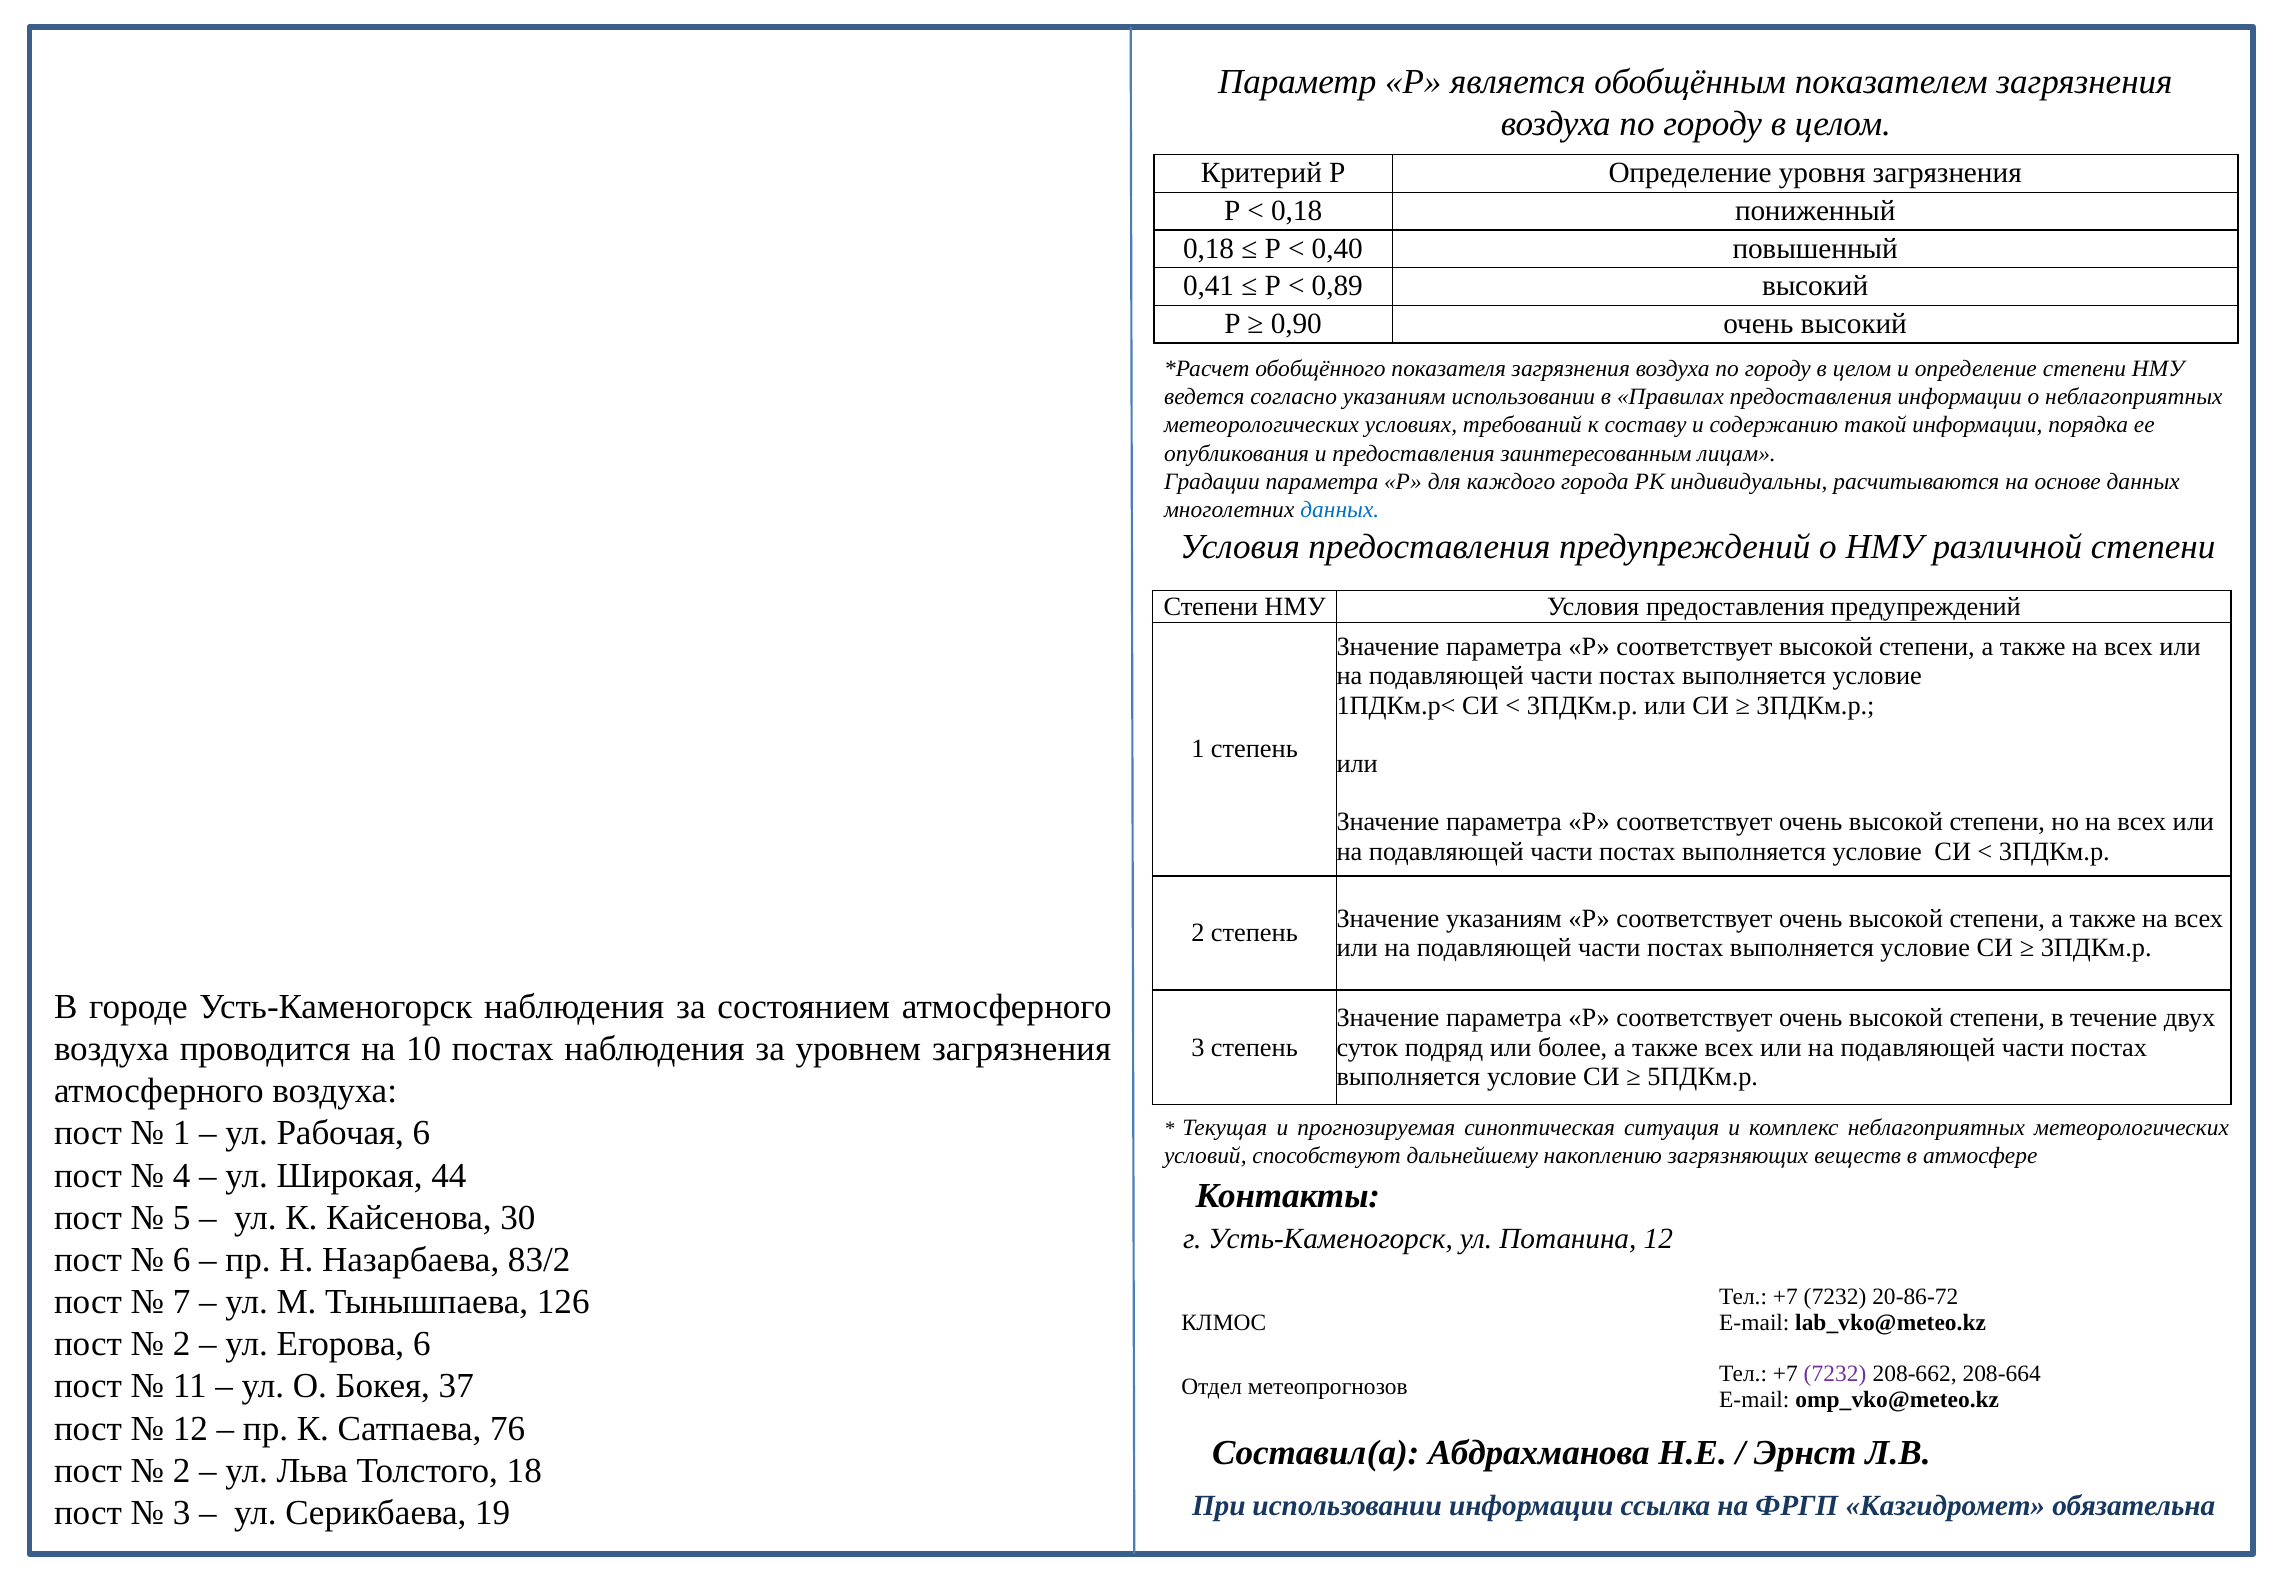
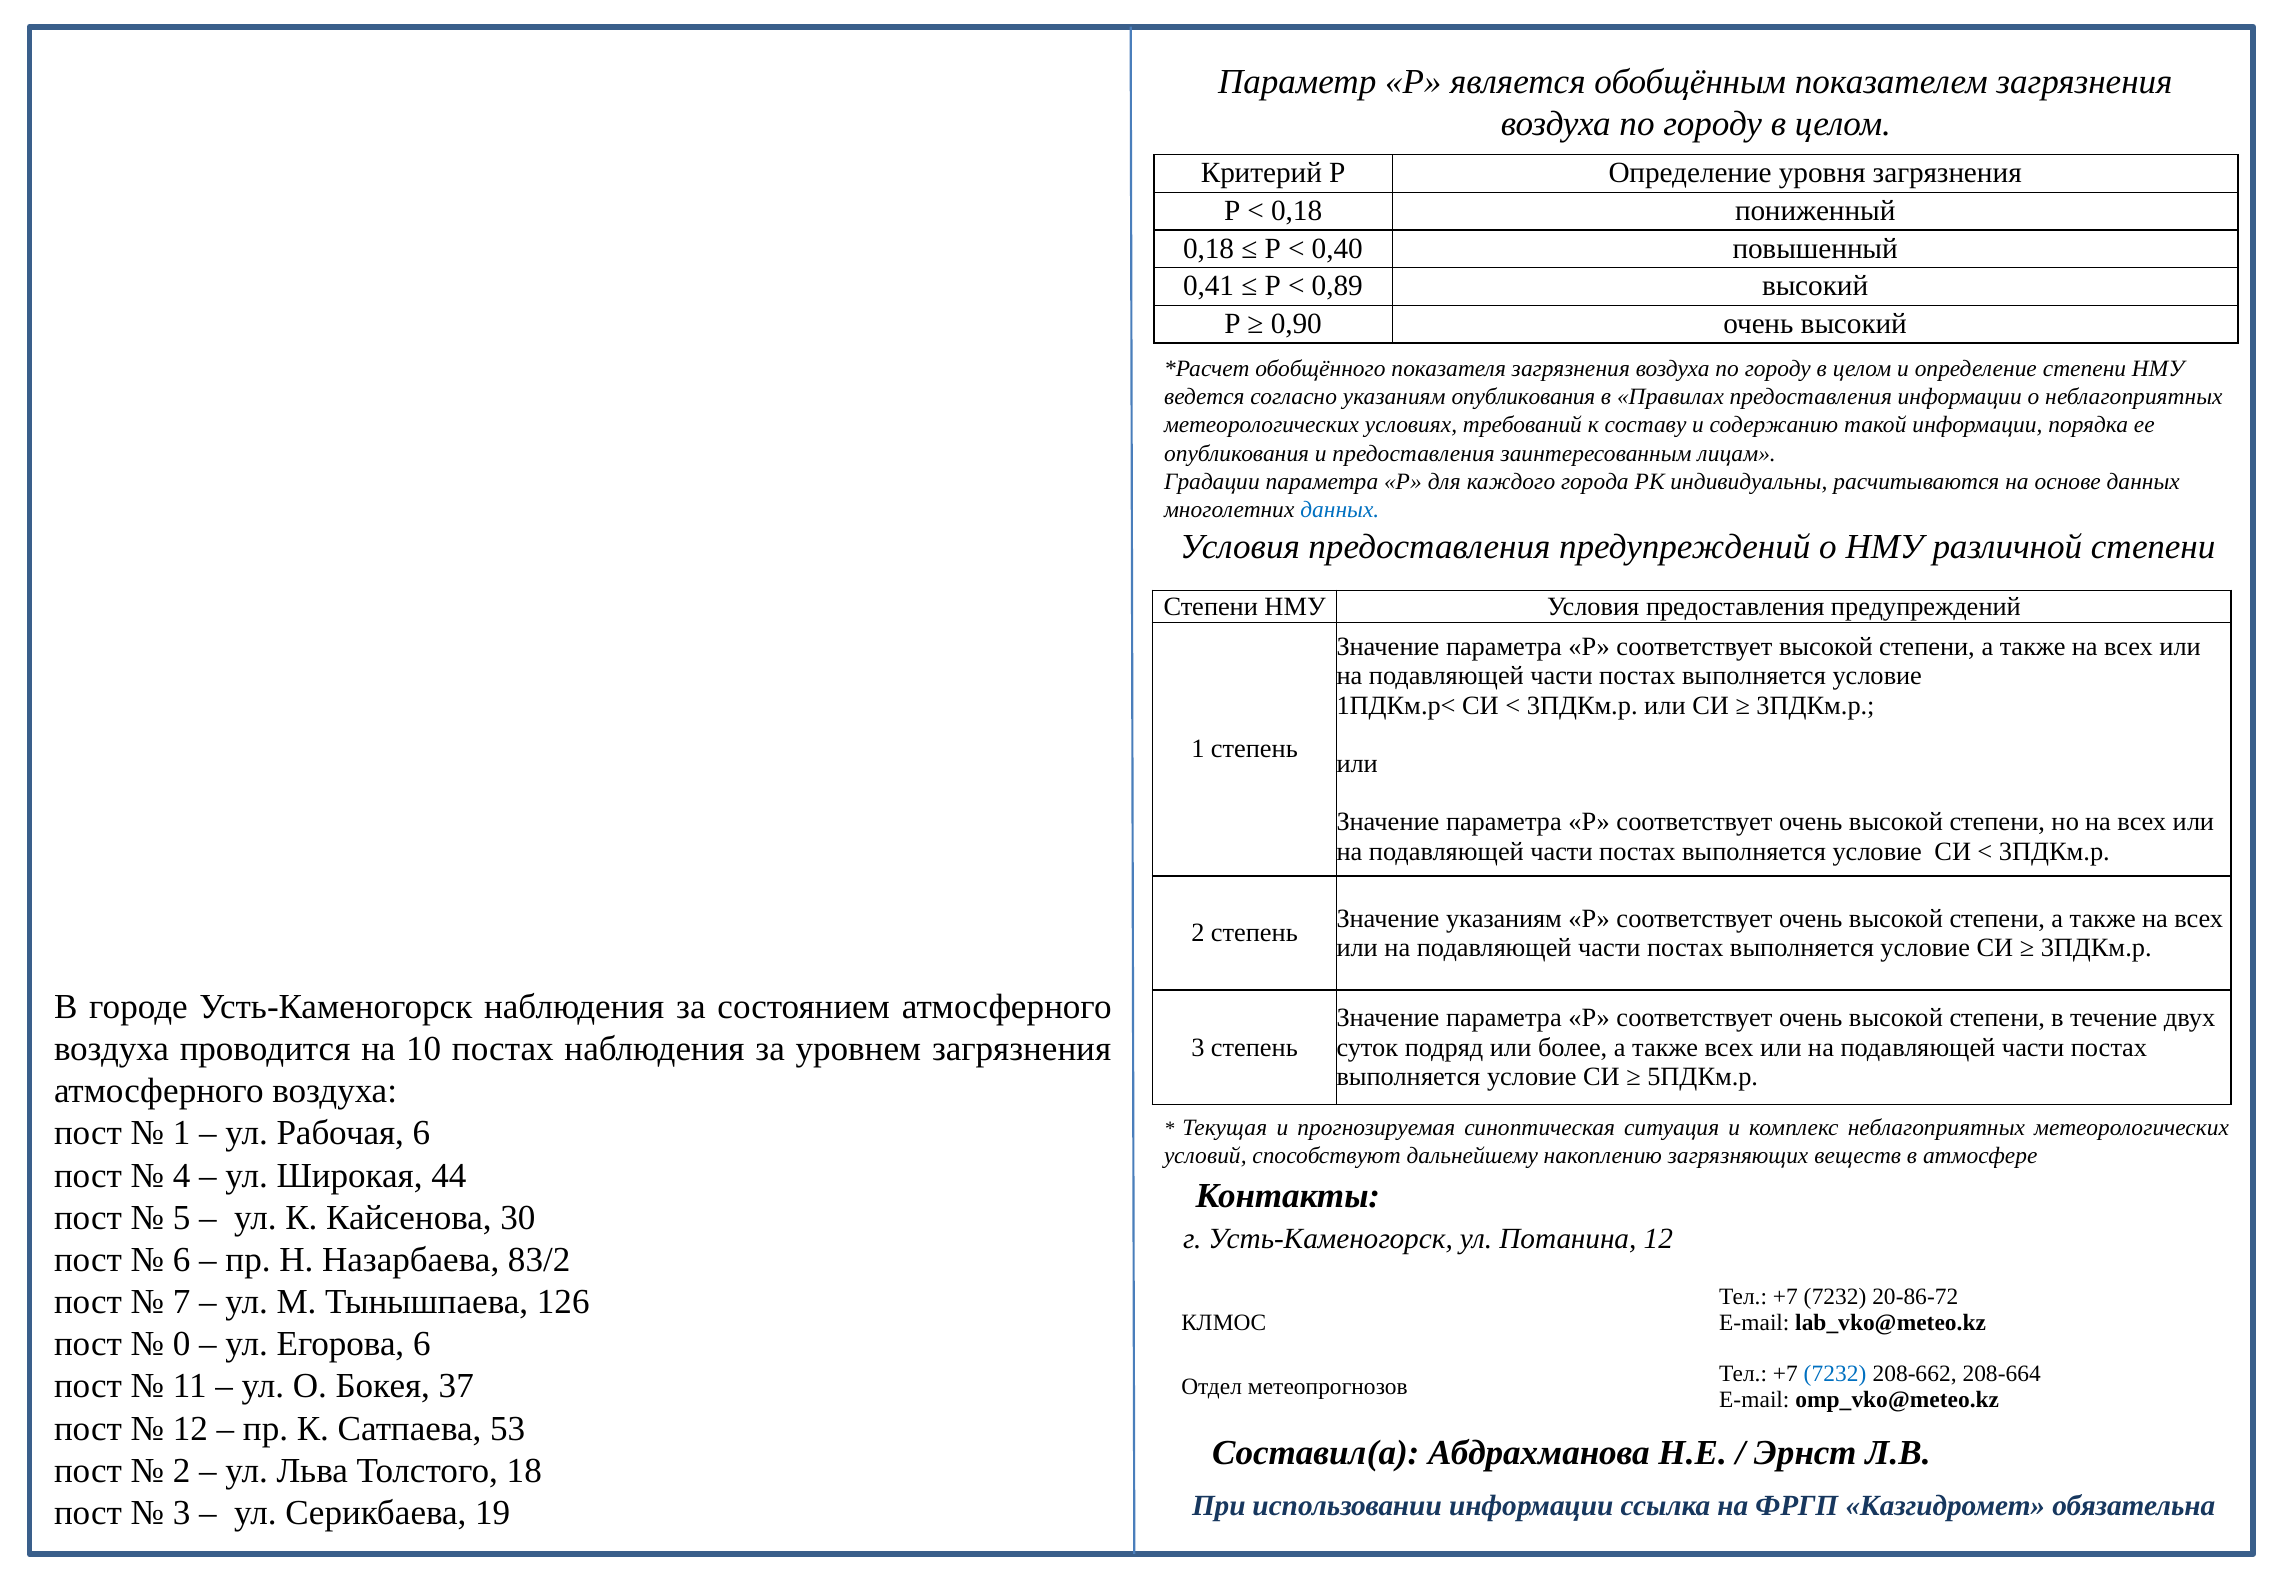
указаниям использовании: использовании -> опубликования (1523, 397)
2: 2 -> 0 (182, 1344)
7232 colour: purple -> blue (1835, 1374)
76: 76 -> 53 (508, 1428)
